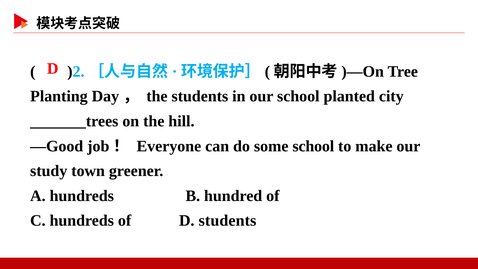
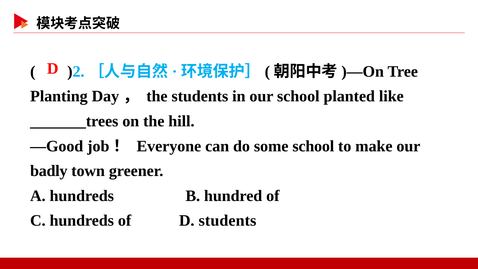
city: city -> like (391, 96)
study: study -> badly (49, 171)
